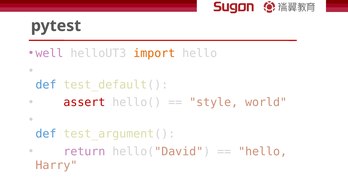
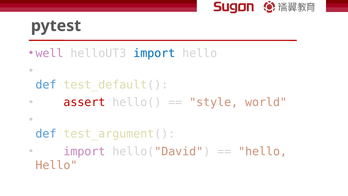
import colour: orange -> blue (154, 53)
return: return -> import (84, 151)
Harry: Harry -> Hello (56, 165)
